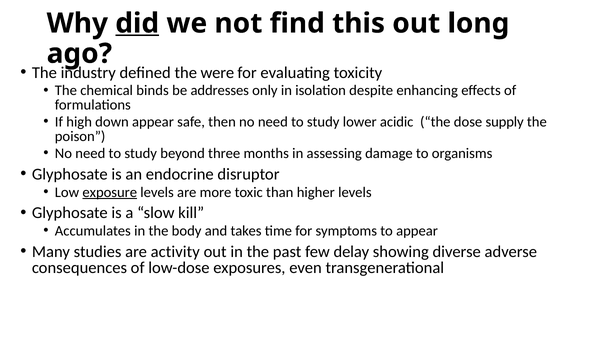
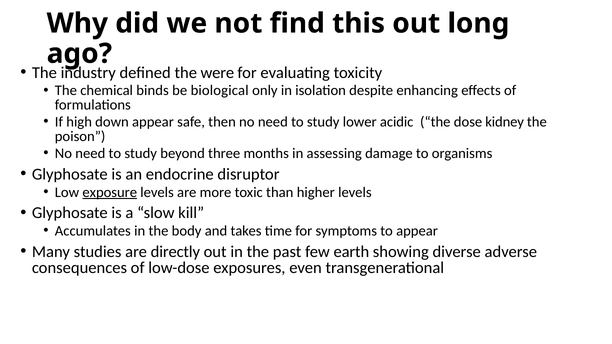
did underline: present -> none (137, 23)
addresses: addresses -> biological (220, 91)
supply: supply -> kidney (505, 122)
activity: activity -> directly (175, 252)
delay: delay -> earth (351, 252)
